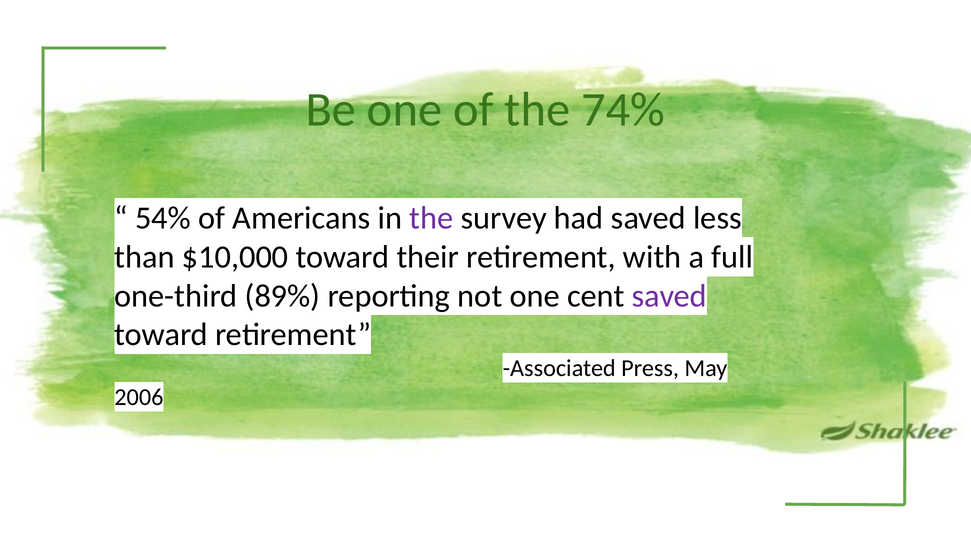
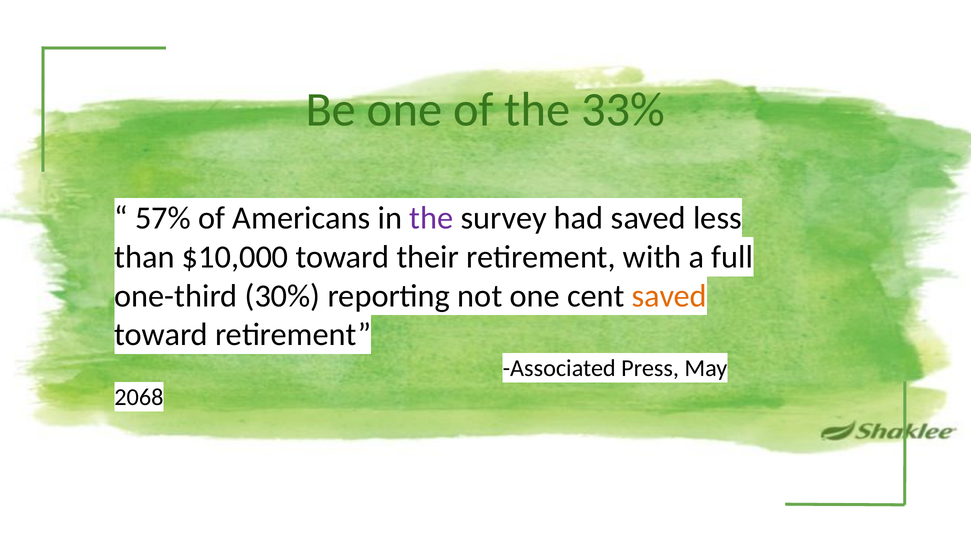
74%: 74% -> 33% (623, 110)
54%: 54% -> 57% (163, 218)
89%: 89% -> 30% (282, 296)
saved colour: purple -> orange (669, 296)
2006: 2006 -> 2068 (139, 397)
